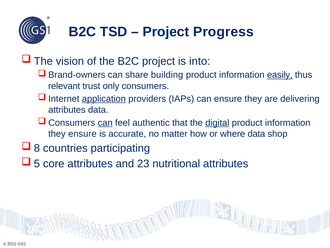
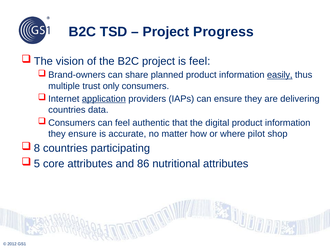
is into: into -> feel (200, 61)
building: building -> planned (167, 75)
relevant: relevant -> multiple (64, 86)
attributes: attributes -> countries (67, 110)
can underline: present -> none (105, 123)
digital underline: present -> none (217, 123)
where data: data -> pilot (256, 134)
23: 23 -> 86 (143, 163)
